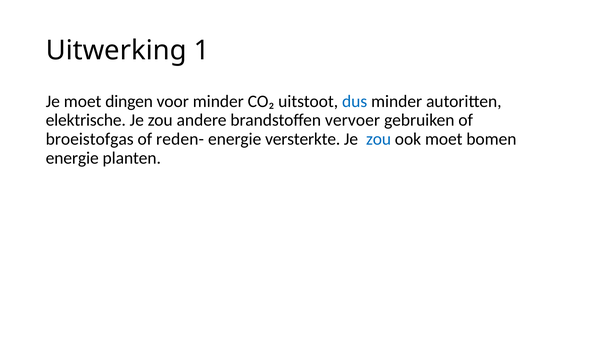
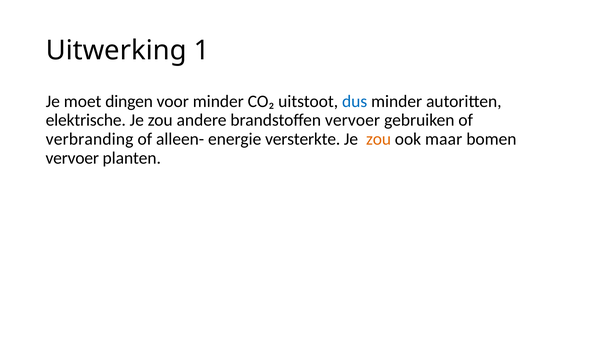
broeistofgas: broeistofgas -> verbranding (90, 139)
reden-: reden- -> alleen- (180, 139)
zou colour: blue -> orange (379, 139)
ook moet: moet -> maar (444, 139)
energie: energie -> vervoer (72, 158)
